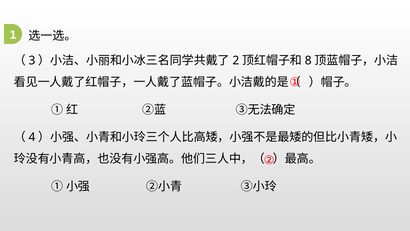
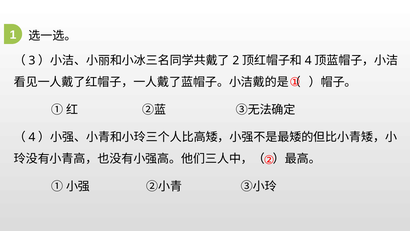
8: 8 -> 4 (308, 61)
